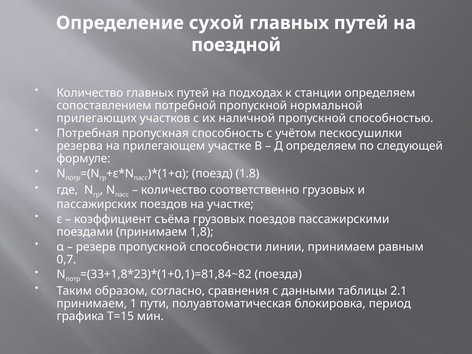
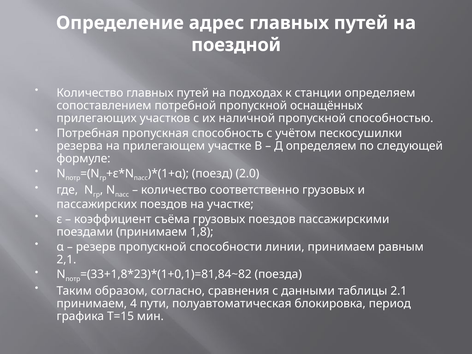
сухой: сухой -> адрес (216, 23)
нормальной: нормальной -> оснащённых (326, 106)
1.8: 1.8 -> 2.0 (247, 174)
0,7: 0,7 -> 2,1 (66, 260)
1: 1 -> 4 (134, 304)
